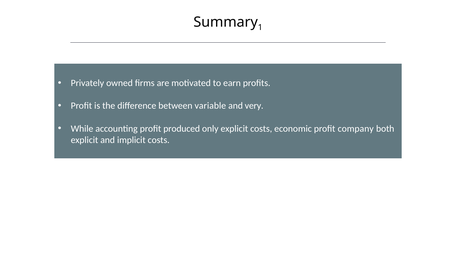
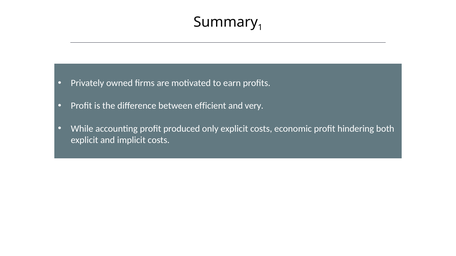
variable: variable -> efficient (210, 106)
company: company -> hindering (356, 129)
